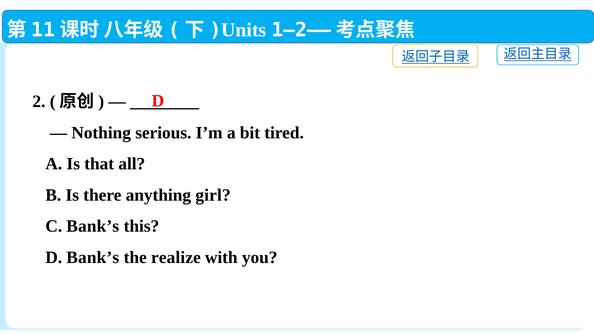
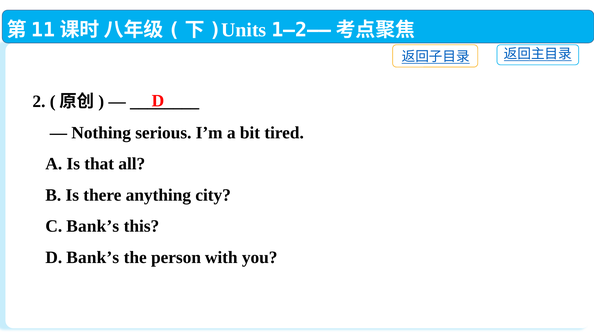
girl: girl -> city (213, 195)
realize: realize -> person (176, 258)
